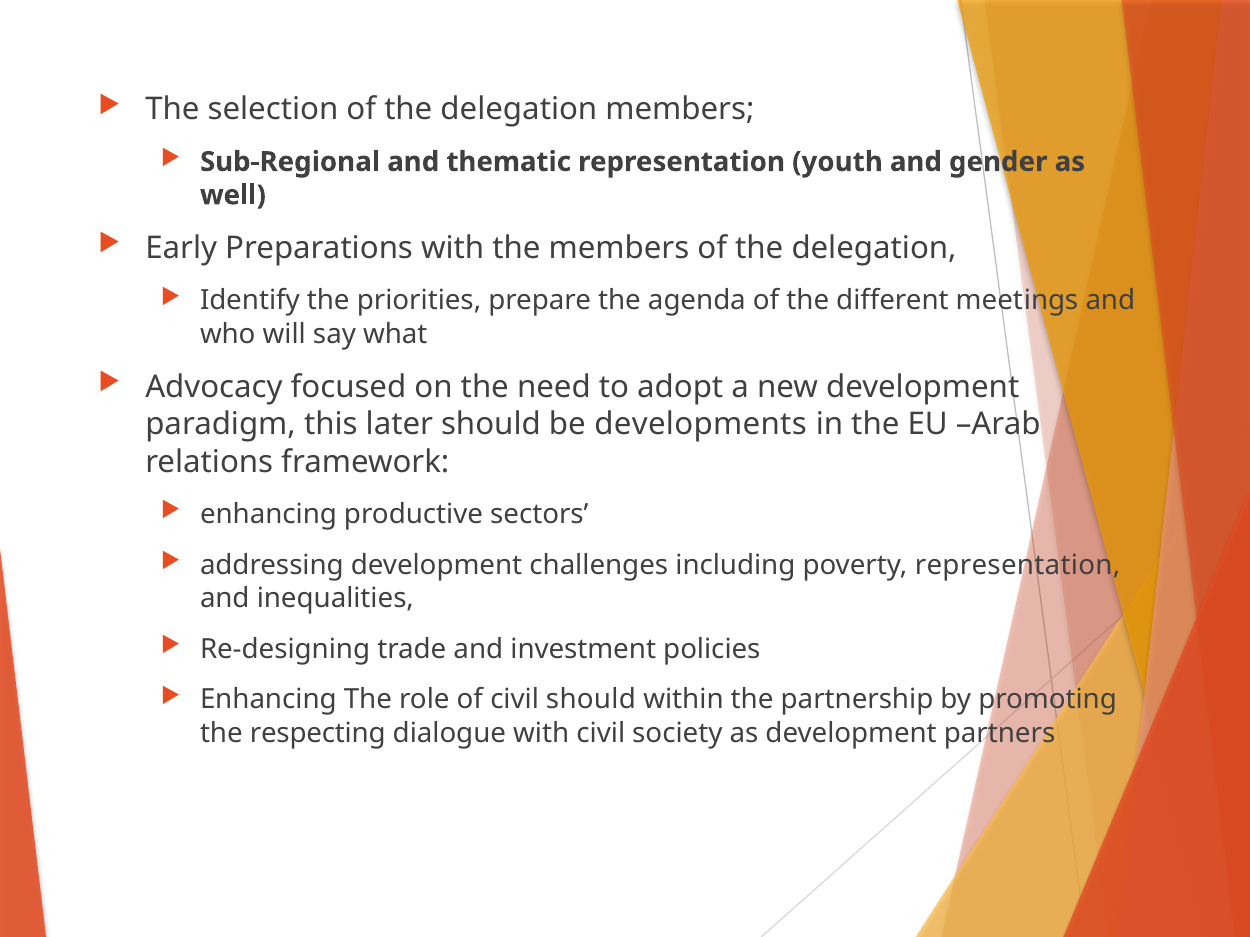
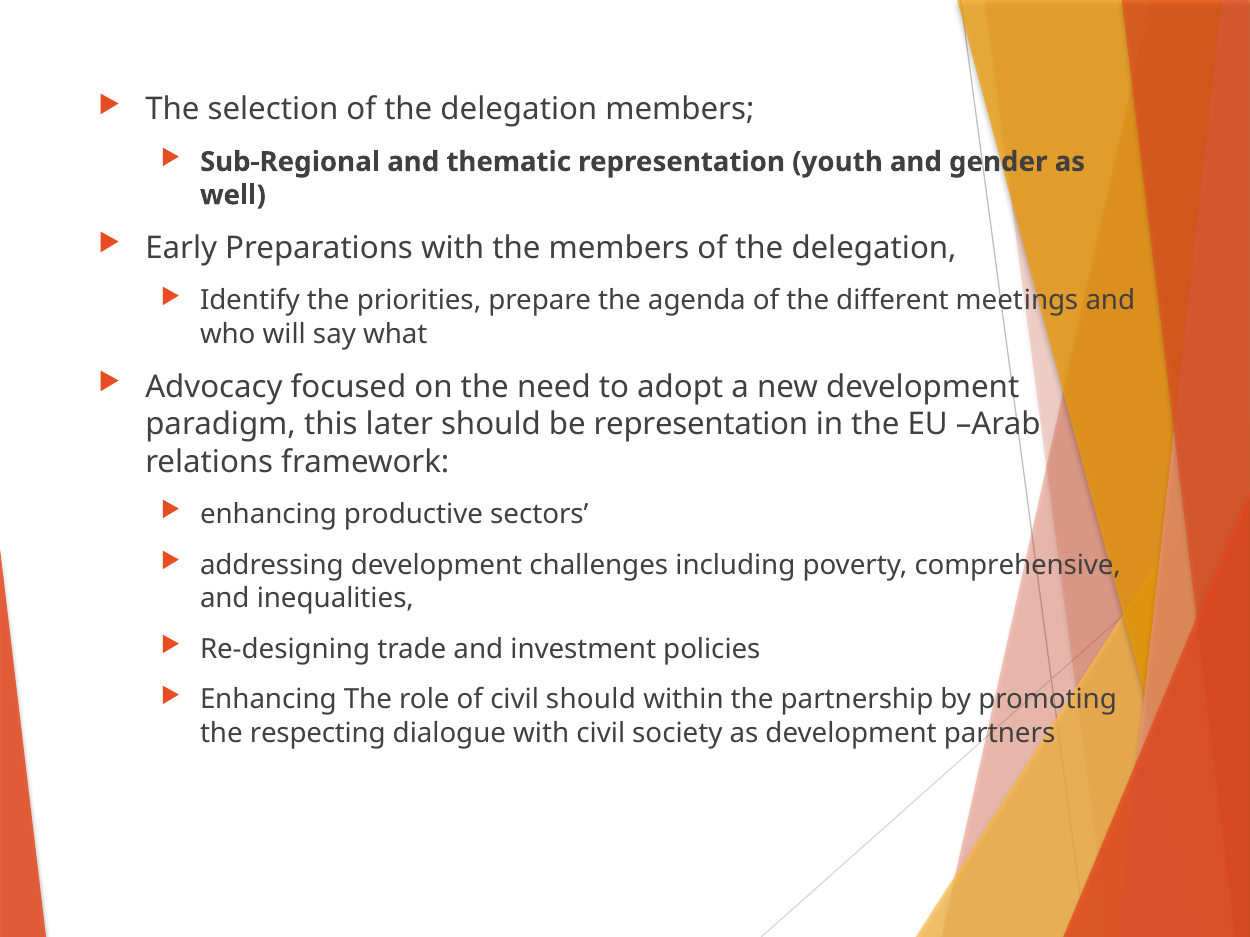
be developments: developments -> representation (701, 425)
poverty representation: representation -> comprehensive (1018, 565)
